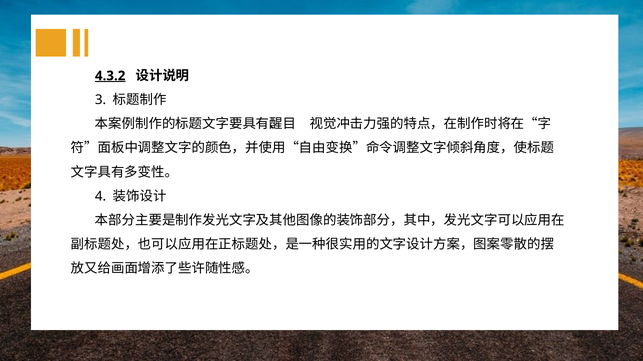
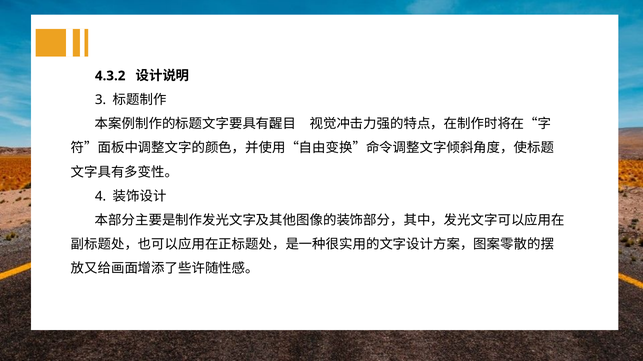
4.3.2 underline: present -> none (110, 76)
